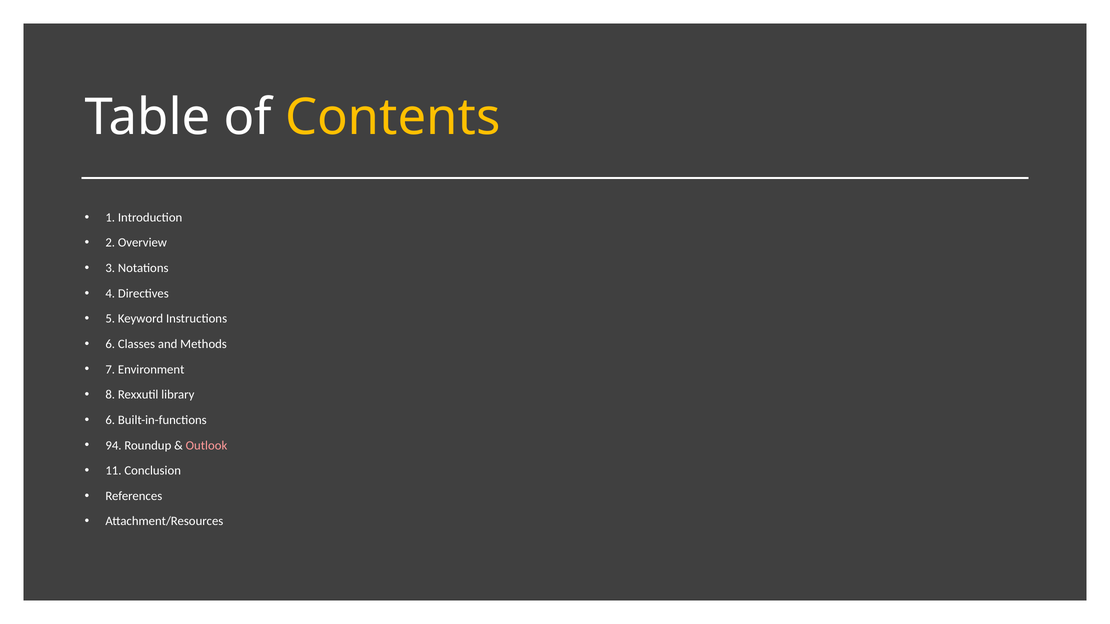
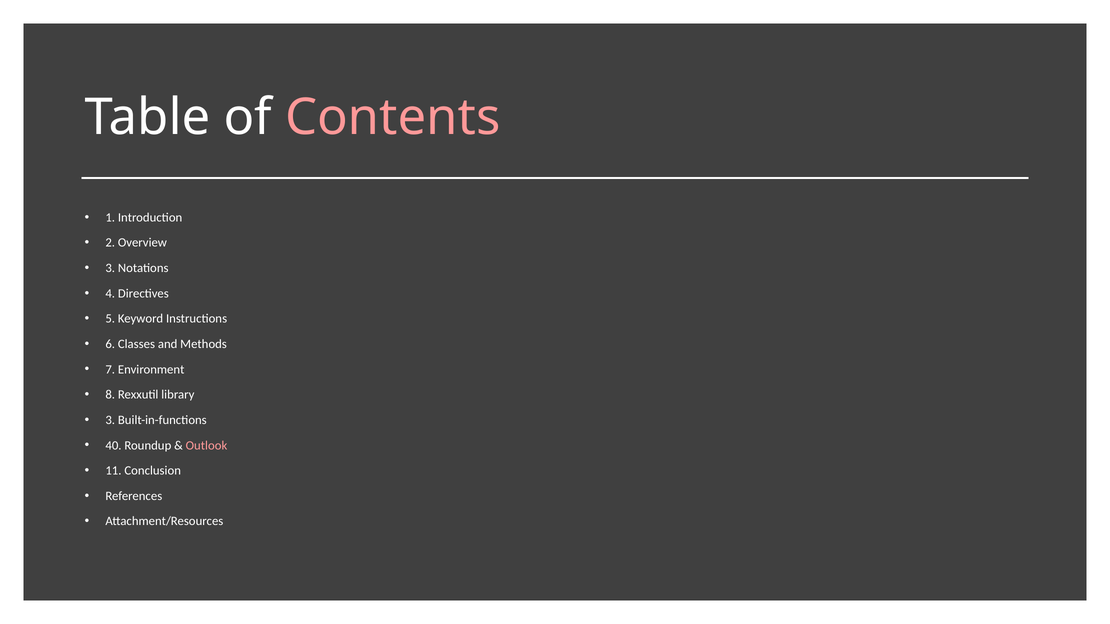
Contents colour: yellow -> pink (393, 118)
6: 6 -> 3 (110, 420)
94: 94 -> 40 (113, 446)
